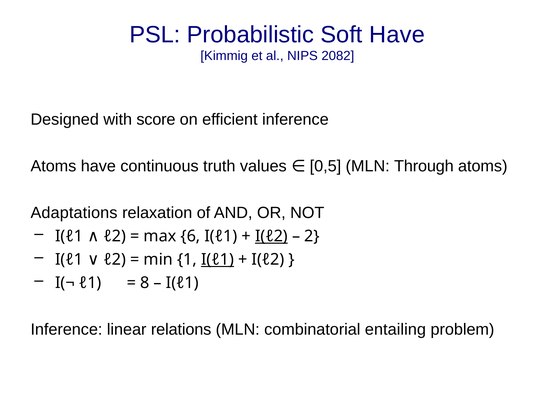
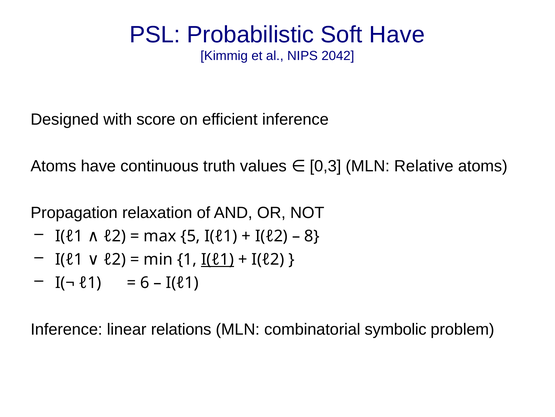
2082: 2082 -> 2042 (338, 56)
0,5: 0,5 -> 0,3 (325, 166)
Through: Through -> Relative (424, 166)
Adaptations: Adaptations -> Propagation (74, 212)
6: 6 -> 5 (190, 236)
I(ℓ2 underline: present -> none (271, 236)
2: 2 -> 8 (312, 236)
8: 8 -> 6 (145, 282)
entailing: entailing -> symbolic (396, 329)
